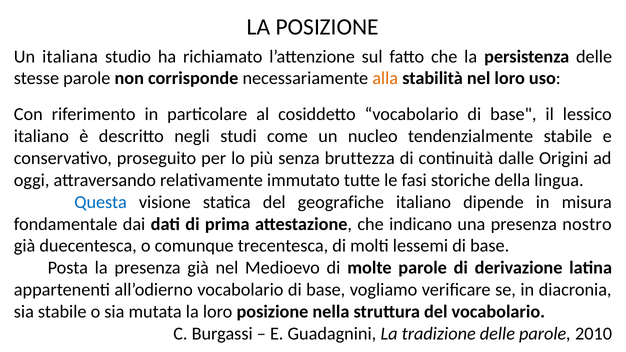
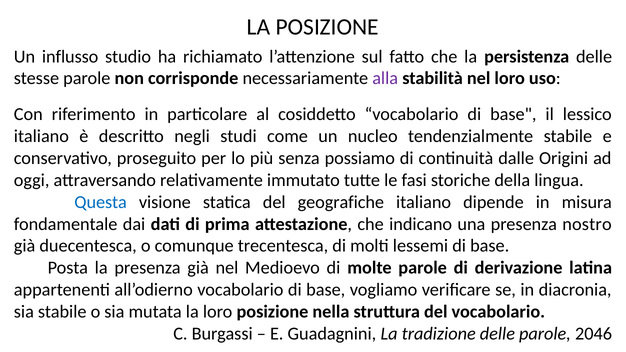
italiana: italiana -> influsso (70, 57)
alla colour: orange -> purple (385, 79)
bruttezza: bruttezza -> possiamo (360, 158)
2010: 2010 -> 2046 (594, 334)
